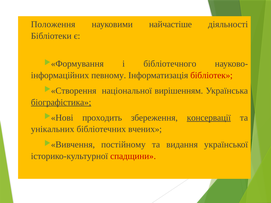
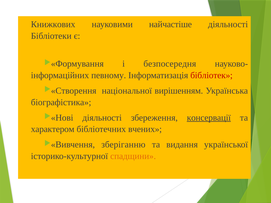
Положення: Положення -> Книжкових (53, 24)
бібліотечного: бібліотечного -> безпосередня (170, 64)
біографістика underline: present -> none (61, 102)
проходить: проходить -> діяльності (102, 118)
унікальних: унікальних -> характером (53, 129)
постійному: постійному -> зберіганню (123, 145)
спадщини colour: red -> orange (133, 156)
